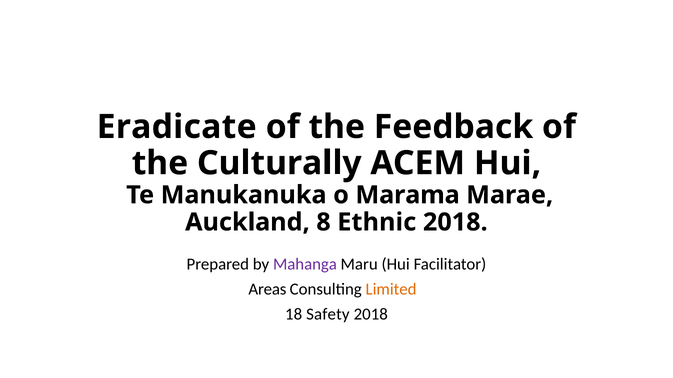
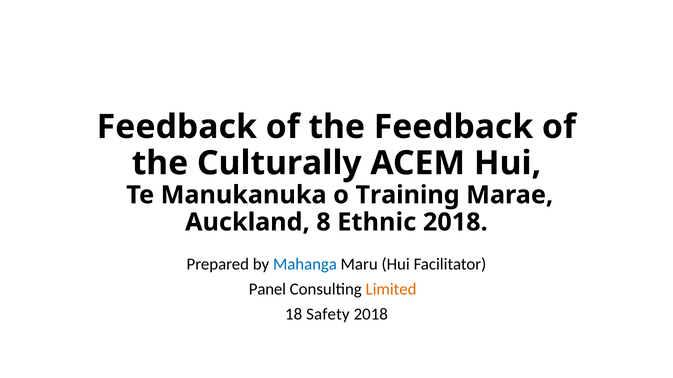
Eradicate: Eradicate -> Feedback (177, 127)
Marama: Marama -> Training (408, 195)
Mahanga colour: purple -> blue (305, 264)
Areas: Areas -> Panel (267, 290)
